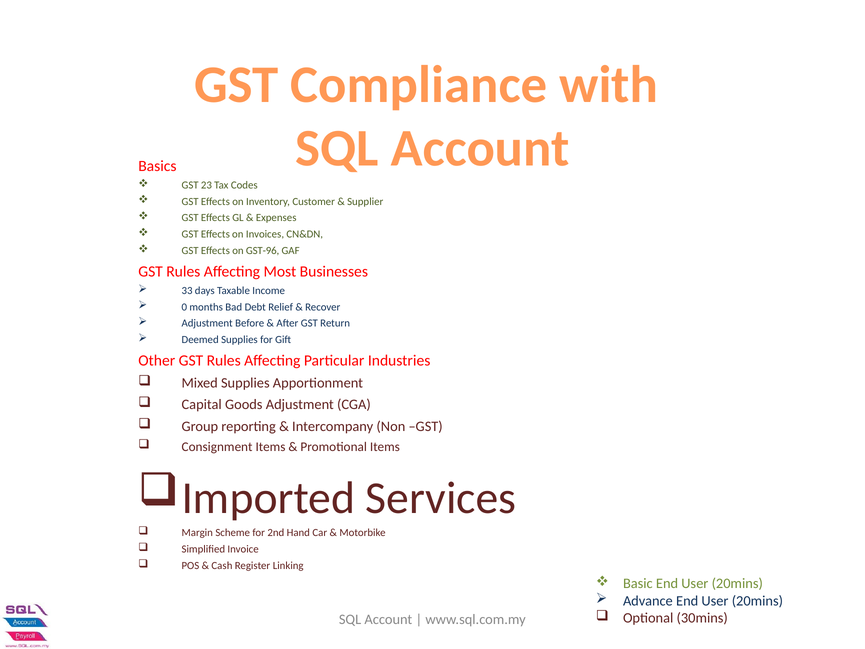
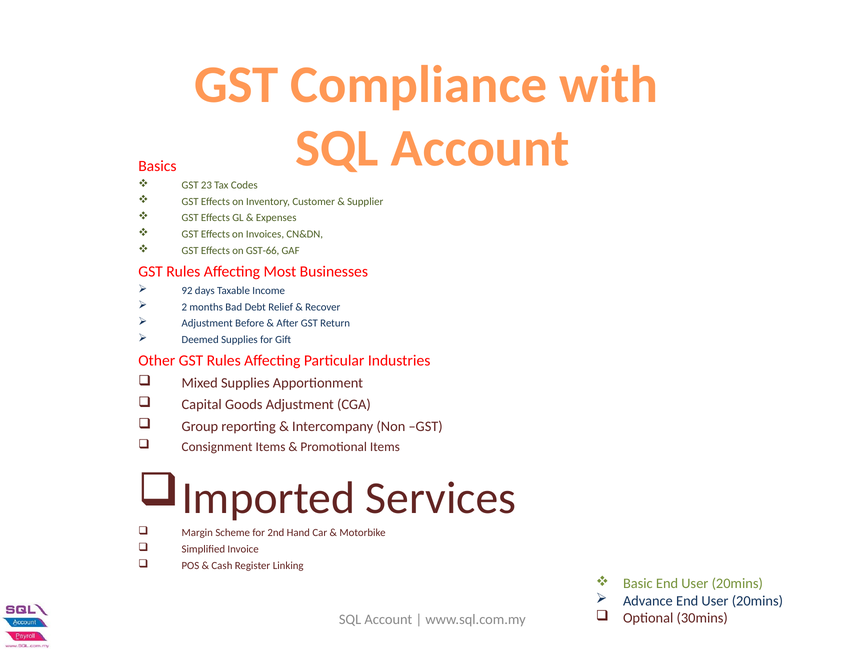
GST-96: GST-96 -> GST-66 (263, 251)
33: 33 -> 92 (187, 291)
0: 0 -> 2 (184, 307)
